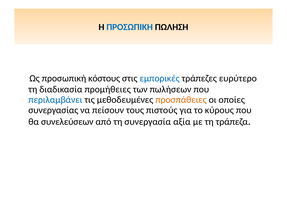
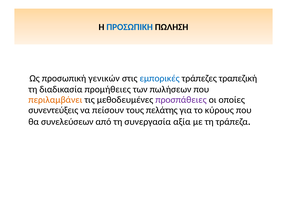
κόστους: κόστους -> γενικών (104, 79)
ευρύτερο: ευρύτερο -> τραπεζική (238, 79)
περιλαμβάνει colour: blue -> orange (55, 100)
προσπάθειες colour: orange -> purple (181, 100)
συνεργασίας: συνεργασίας -> συνεντεύξεις (53, 110)
πιστούς: πιστούς -> πελάτης (162, 110)
